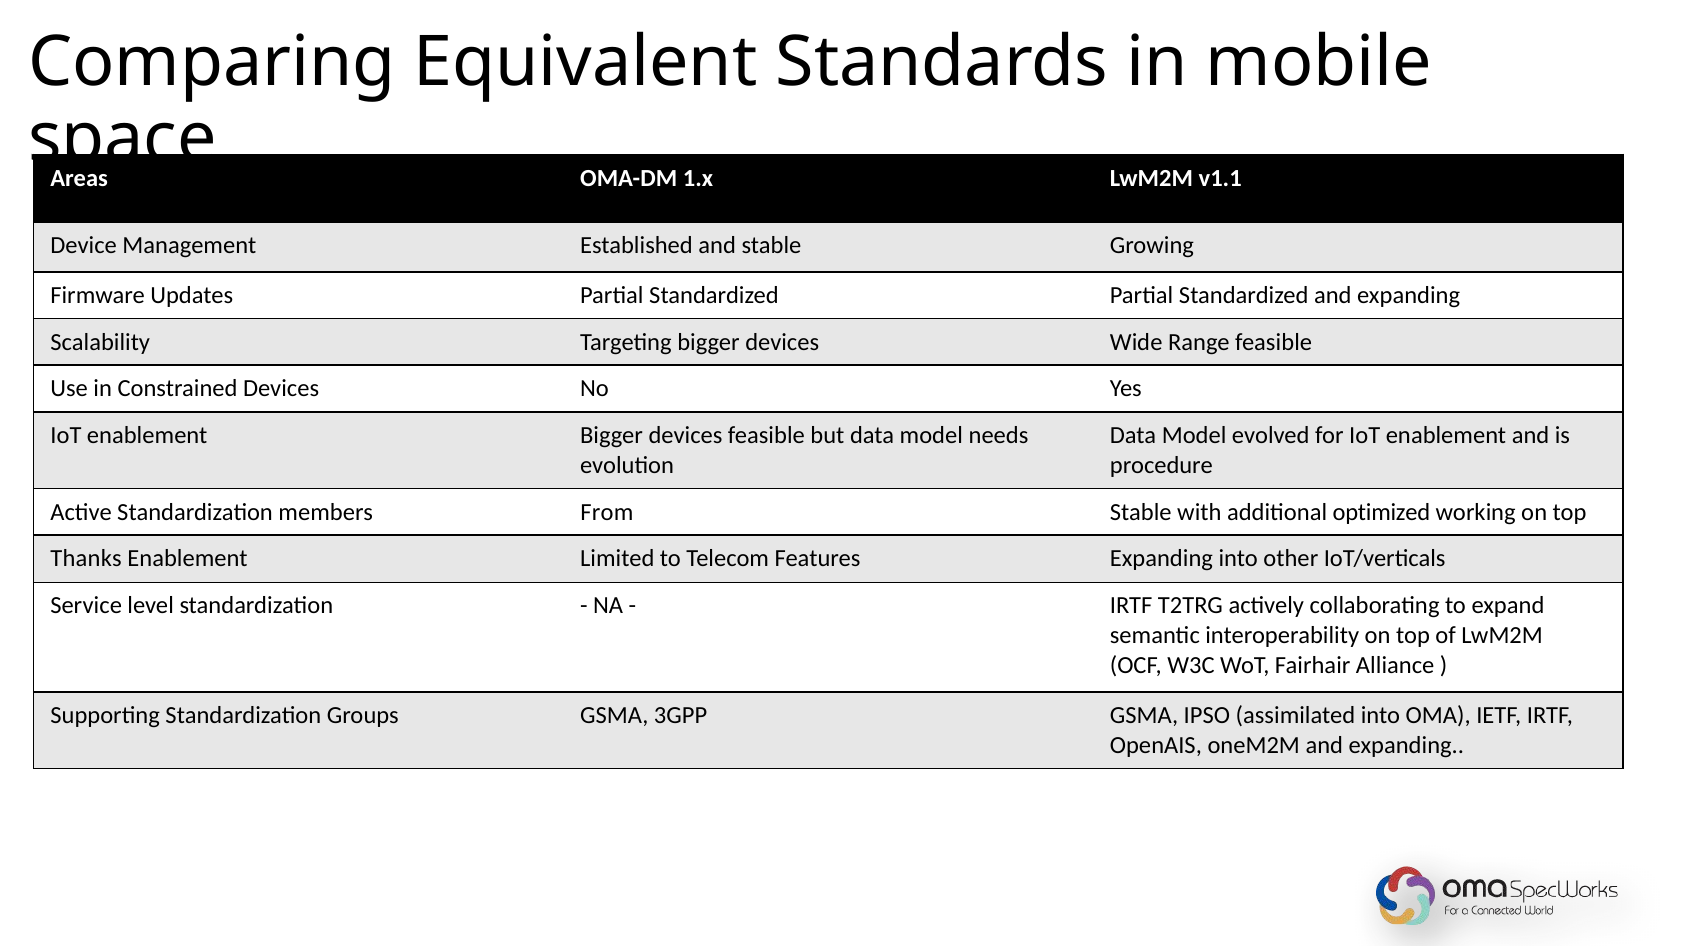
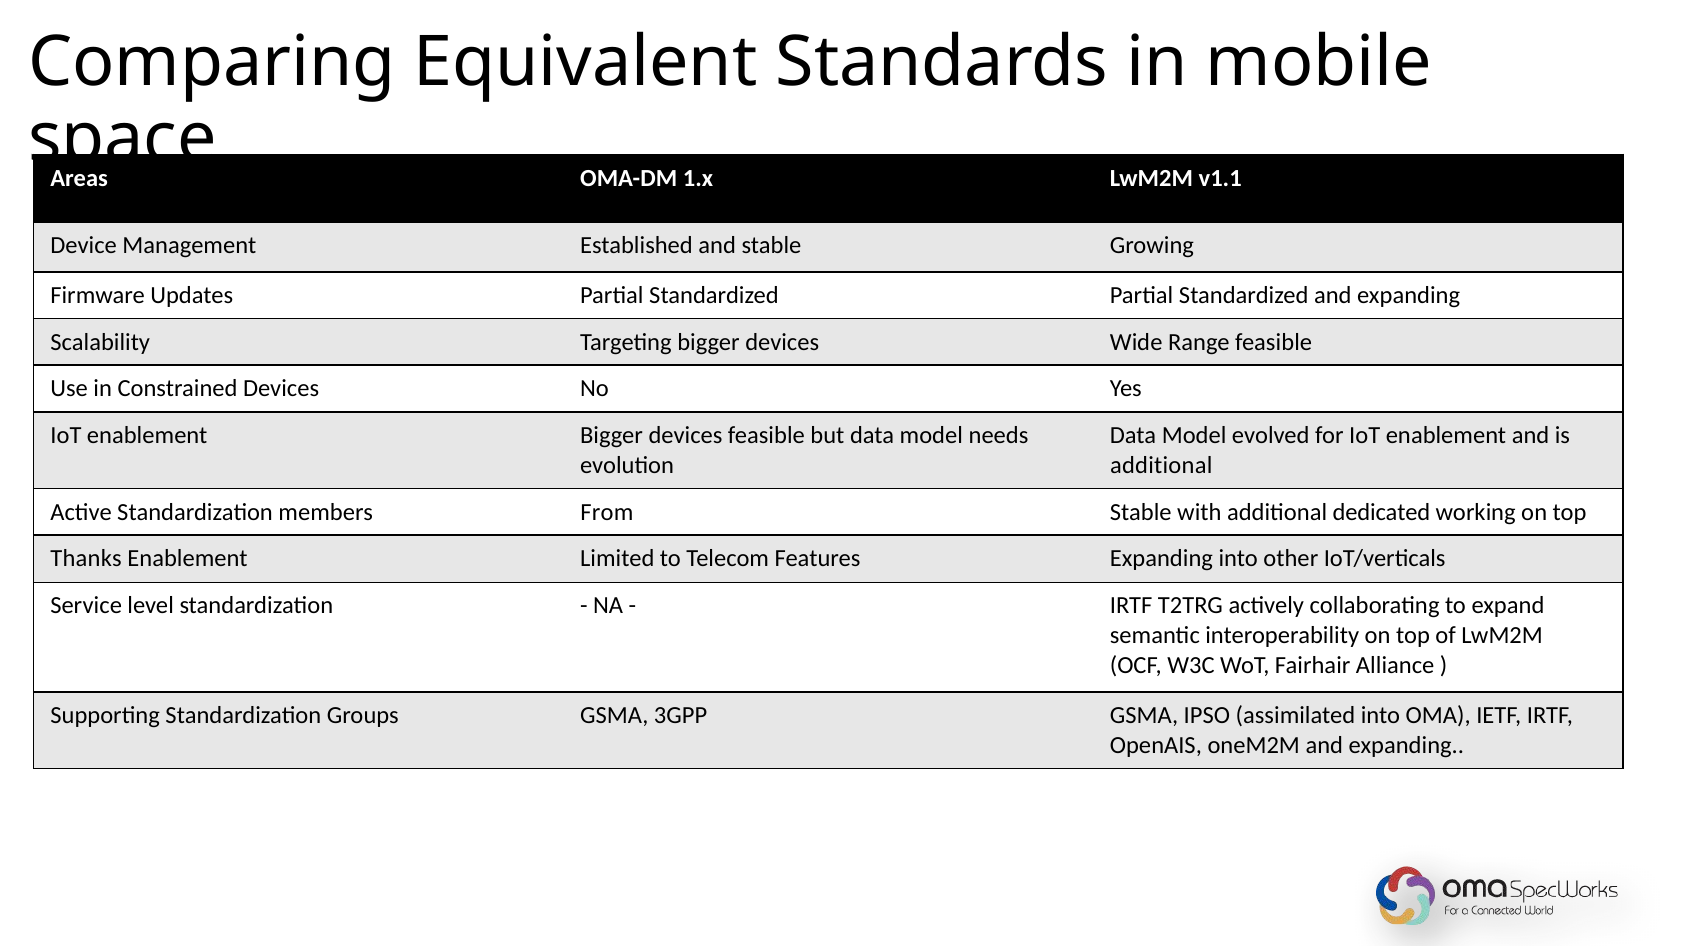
procedure: procedure -> additional (1161, 465)
optimized: optimized -> dedicated (1381, 512)
